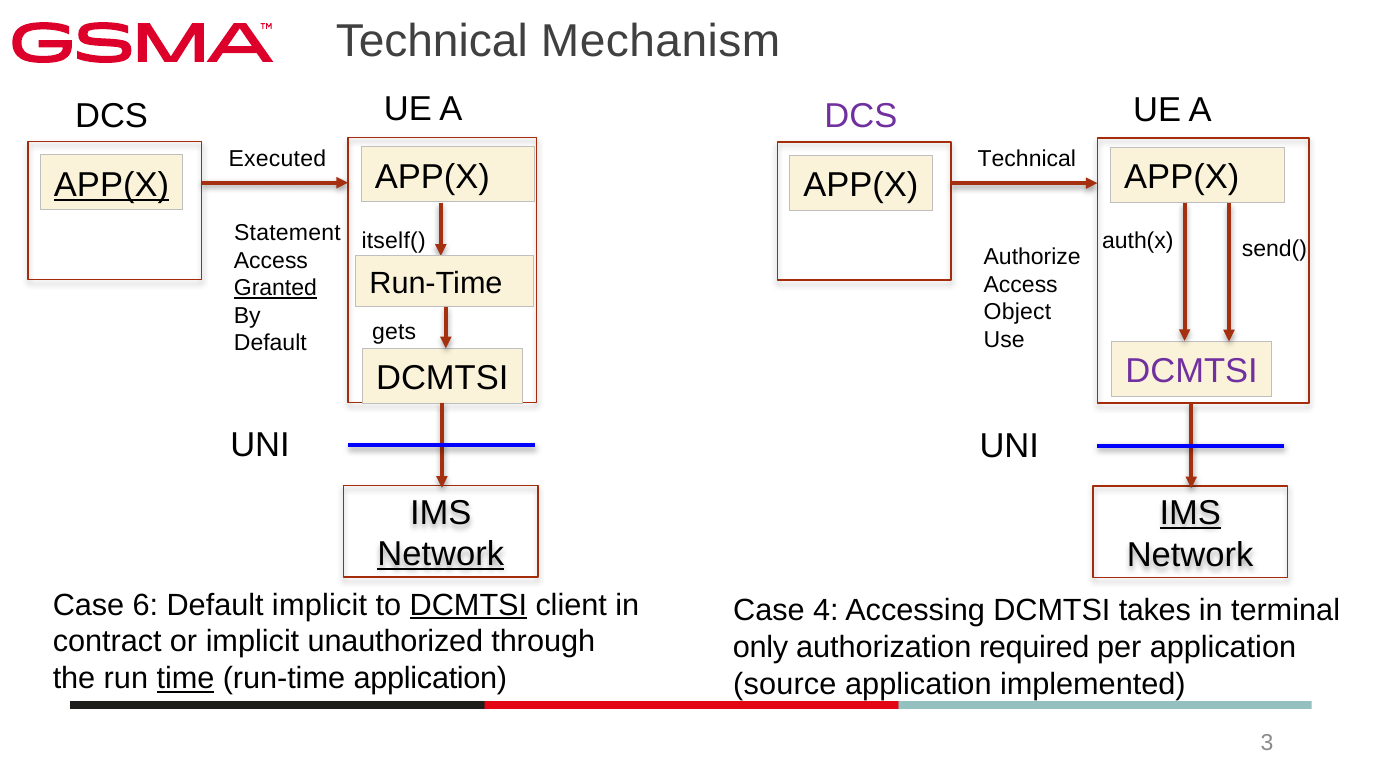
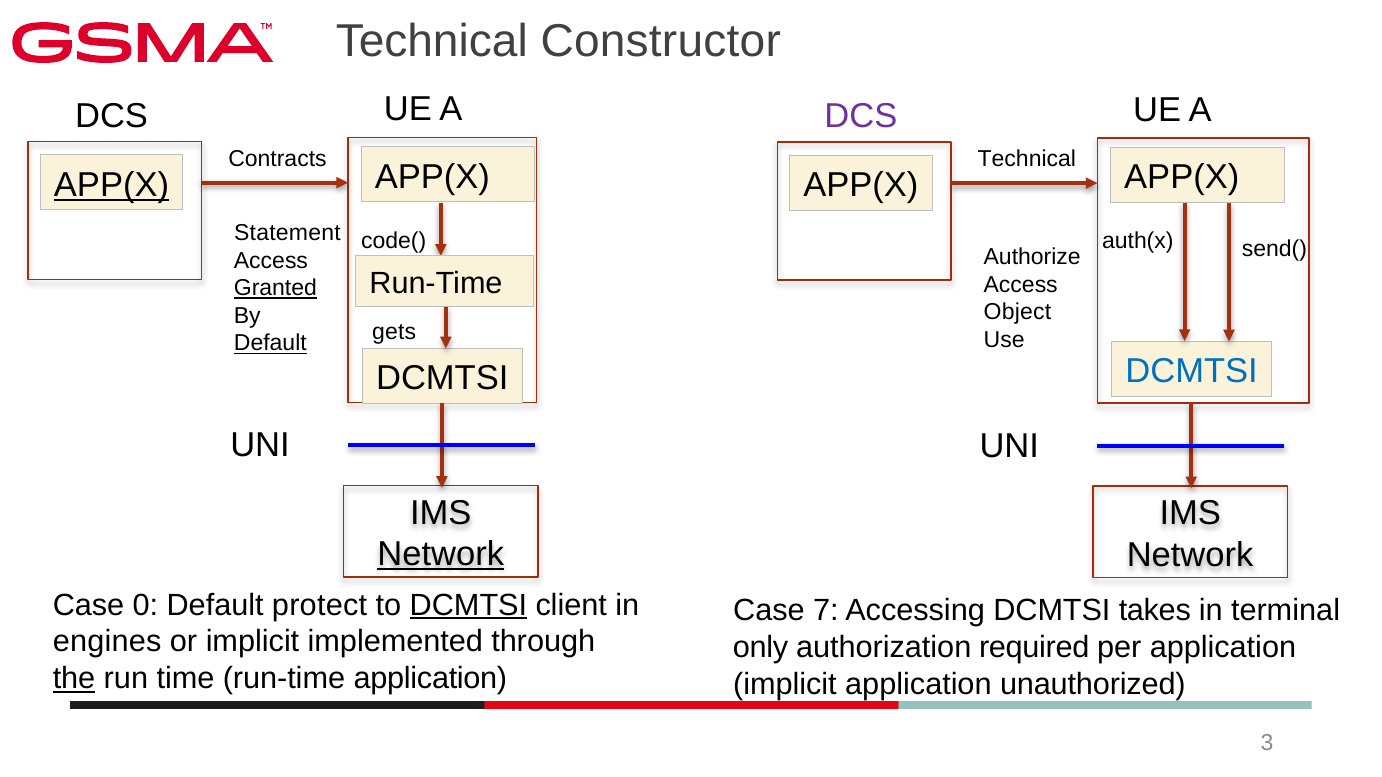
Mechanism: Mechanism -> Constructor (661, 41)
Executed: Executed -> Contracts (277, 159)
itself(: itself( -> code( (394, 241)
Default underline: none -> present (270, 344)
DCMTSI colour: purple -> blue (1192, 371)
IMS underline: present -> none (1190, 514)
6: 6 -> 0 (145, 605)
Default implicit: implicit -> protect (320, 605)
4: 4 -> 7 (826, 611)
contract: contract -> engines (107, 642)
unauthorized: unauthorized -> implemented (395, 642)
the underline: none -> present (74, 679)
time underline: present -> none (185, 679)
source: source -> implicit (785, 684)
implemented: implemented -> unauthorized (1093, 684)
